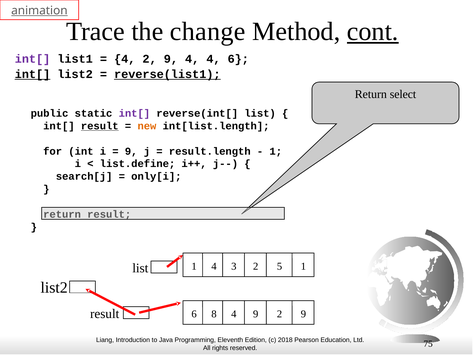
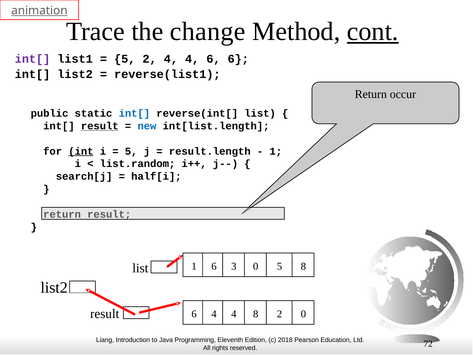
4: 4 -> 5 (125, 59)
9: 9 -> 4 (171, 59)
4 4: 4 -> 6 (213, 59)
int[ underline: present -> none (33, 74)
reverse(list1 underline: present -> none (167, 74)
select: select -> occur (403, 94)
int[ colour: purple -> blue (134, 113)
new colour: orange -> blue (147, 126)
int underline: none -> present (81, 151)
9: 9 -> 5 (131, 151)
list.define: list.define -> list.random (138, 164)
only[i: only[i -> half[i (156, 176)
1 4: 4 -> 6 (214, 266)
3 2: 2 -> 0 (256, 266)
5 1: 1 -> 8 (303, 266)
6 8: 8 -> 4 (214, 314)
4 9: 9 -> 8 (256, 314)
9: 9 -> 0 (303, 314)
75: 75 -> 72 (428, 343)
